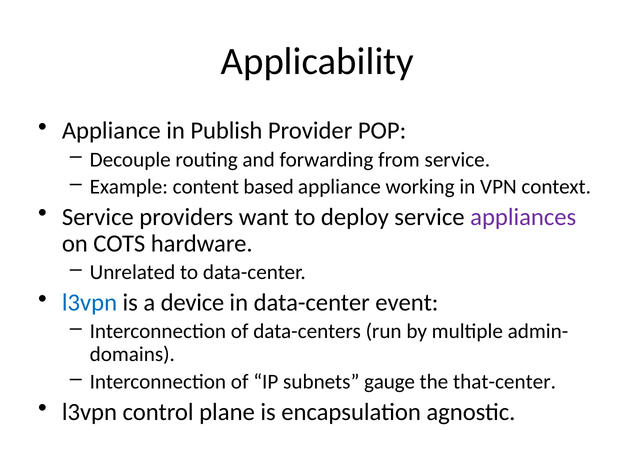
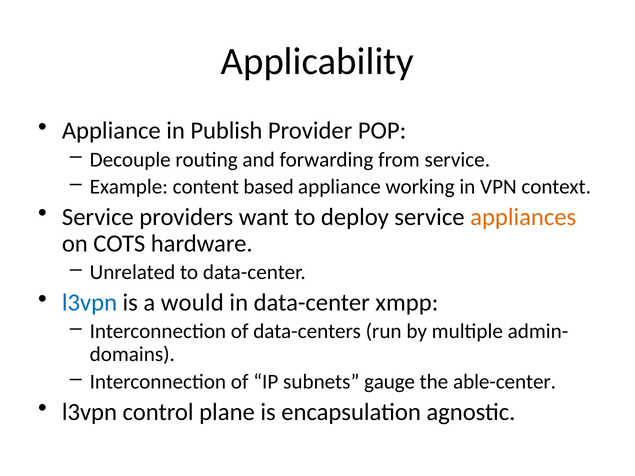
appliances colour: purple -> orange (523, 217)
device: device -> would (192, 303)
event: event -> xmpp (407, 303)
that-center: that-center -> able-center (505, 382)
